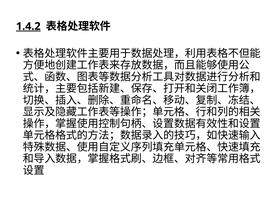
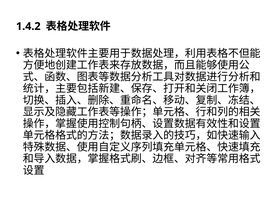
1.4.2 underline: present -> none (28, 26)
